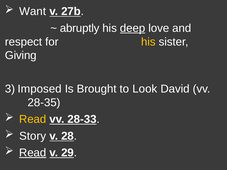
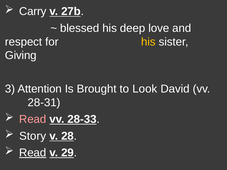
Want: Want -> Carry (33, 11)
abruptly: abruptly -> blessed (80, 28)
deep underline: present -> none (133, 28)
Imposed: Imposed -> Attention (40, 89)
28-35: 28-35 -> 28-31 (44, 103)
Read colour: yellow -> pink (33, 119)
